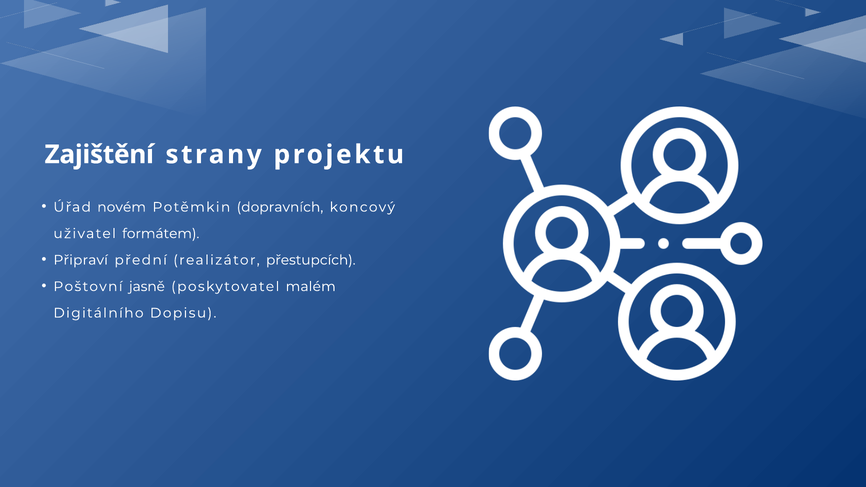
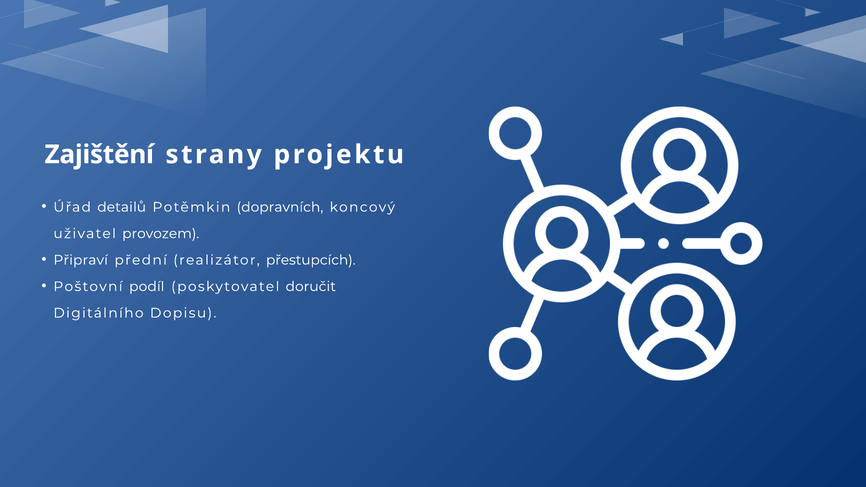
novém: novém -> detailů (122, 207)
formátem: formátem -> provozem (161, 234)
jasně: jasně -> podíl (147, 287)
malém: malém -> doručit (311, 287)
